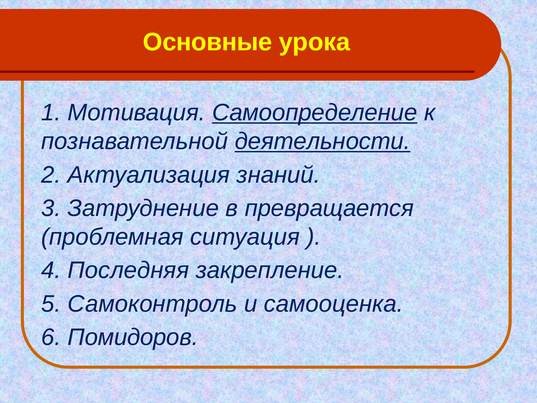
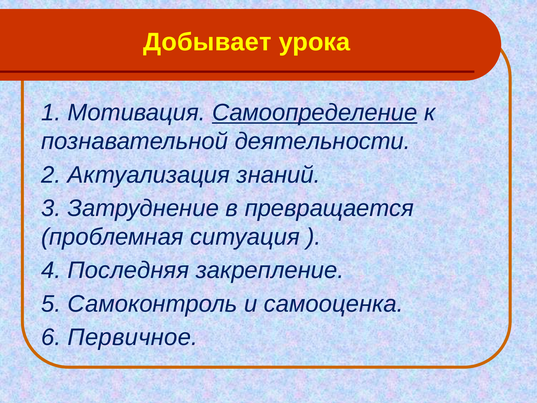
Основные: Основные -> Добывает (207, 42)
деятельности underline: present -> none (323, 141)
Помидоров: Помидоров -> Первичное (133, 337)
